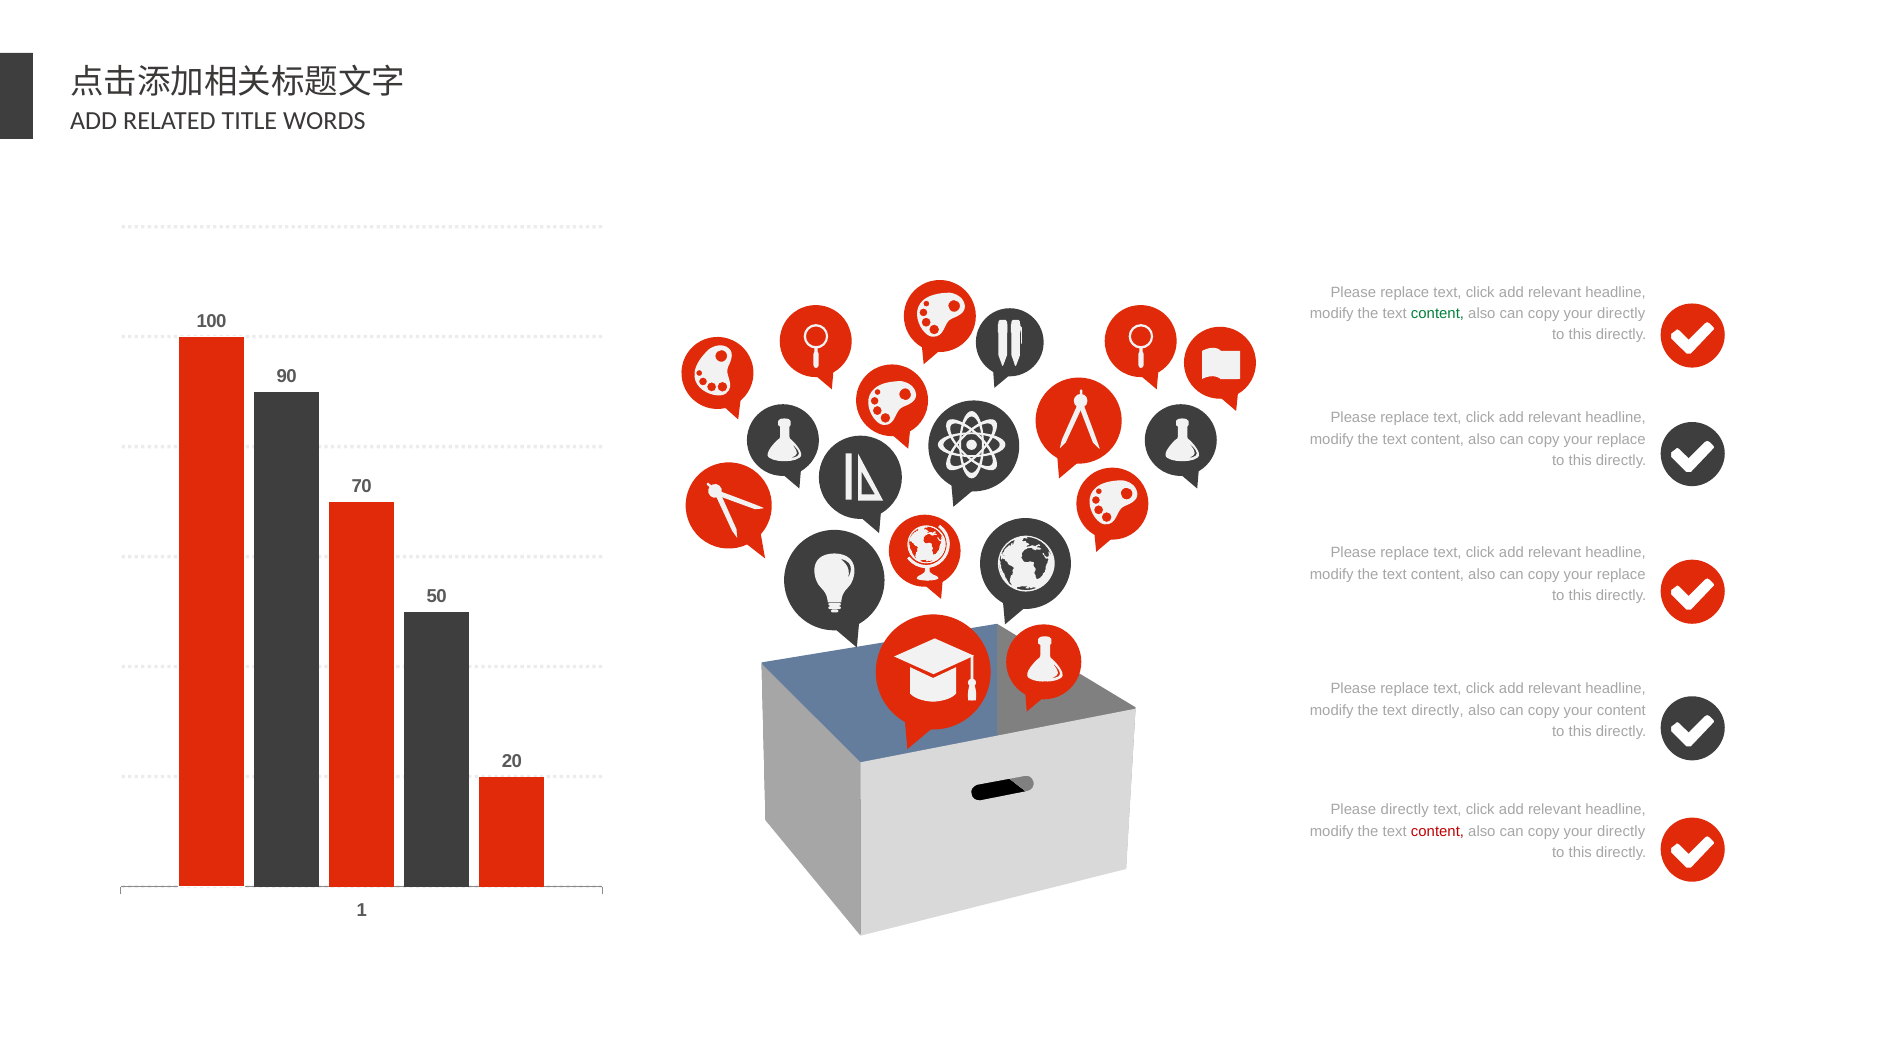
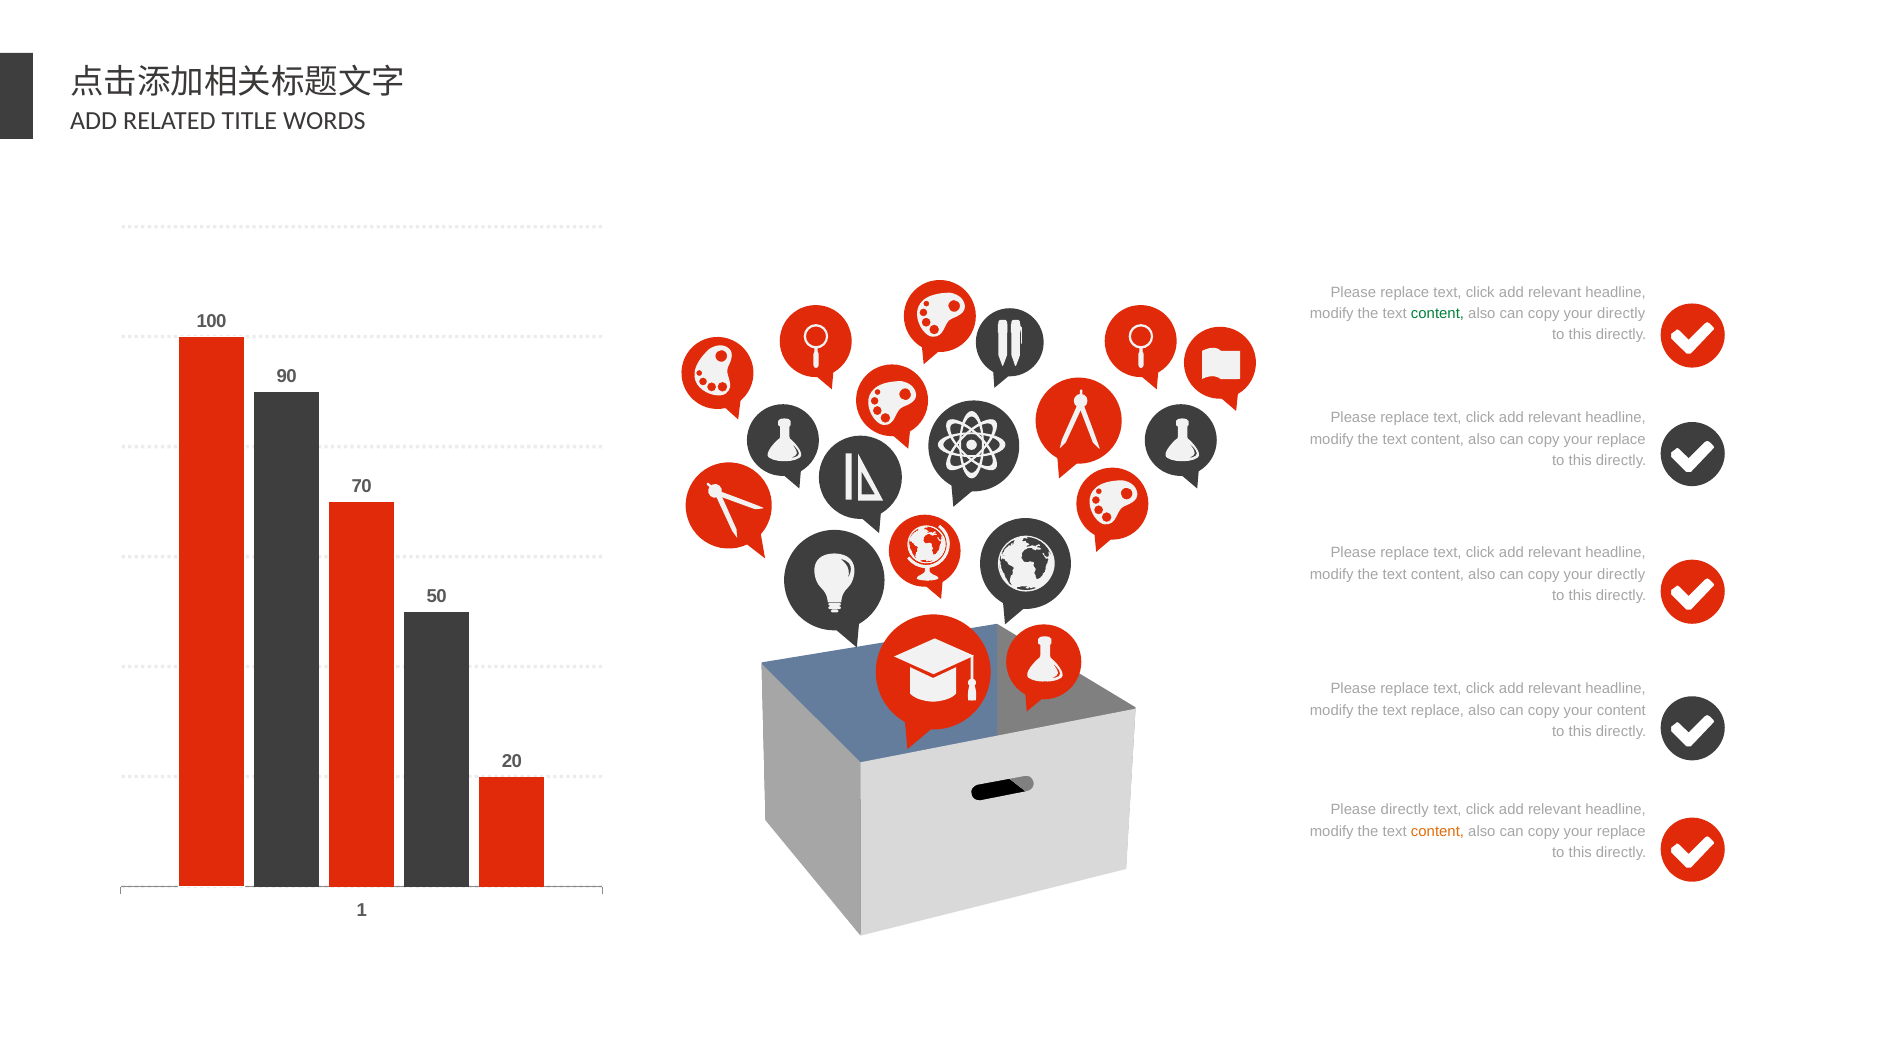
replace: replace -> directly (1621, 574)
text directly: directly -> replace (1438, 710)
content colour: red -> orange (1438, 831)
directly: directly -> replace (1621, 831)
